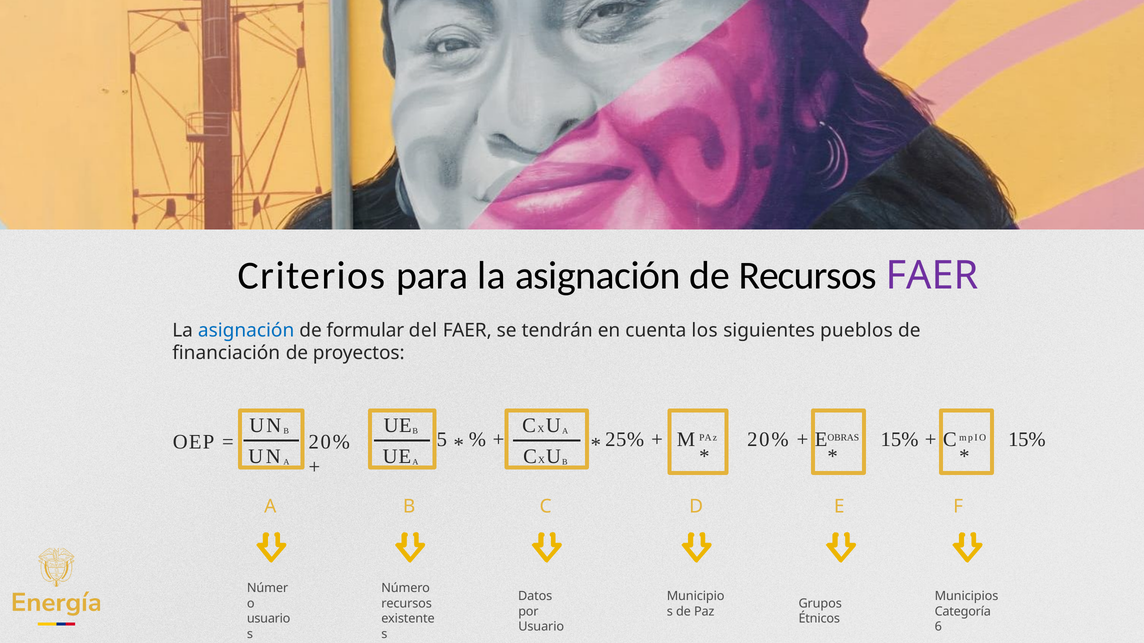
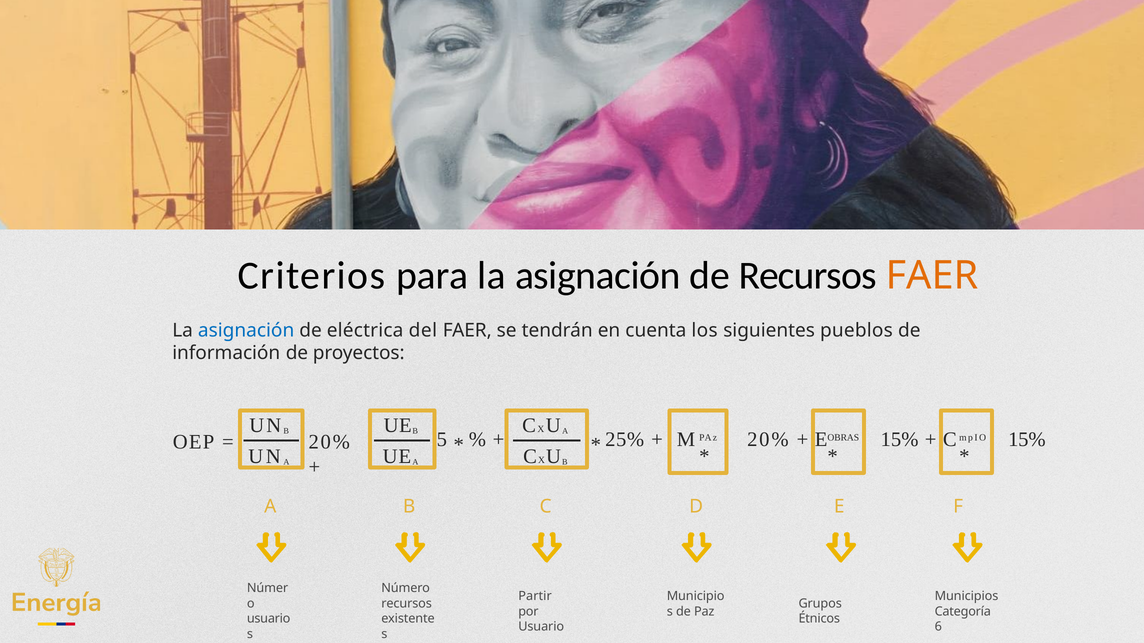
FAER colour: purple -> orange (932, 276)
formular: formular -> eléctrica (365, 330)
financiación: financiación -> información (226, 353)
Datos: Datos -> Partir (535, 597)
